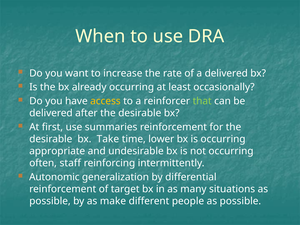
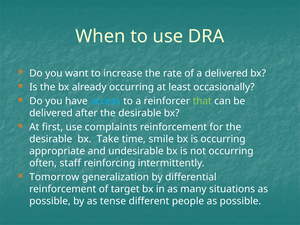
access colour: yellow -> light blue (105, 101)
summaries: summaries -> complaints (111, 127)
lower: lower -> smile (161, 139)
Autonomic: Autonomic -> Tomorrow (54, 177)
make: make -> tense (113, 201)
